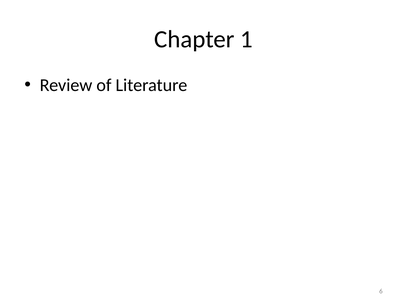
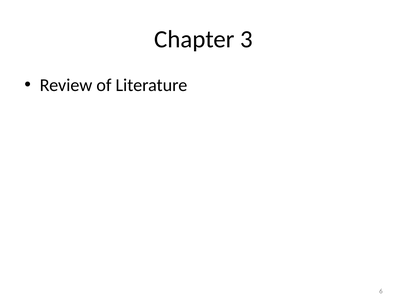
1: 1 -> 3 (246, 39)
